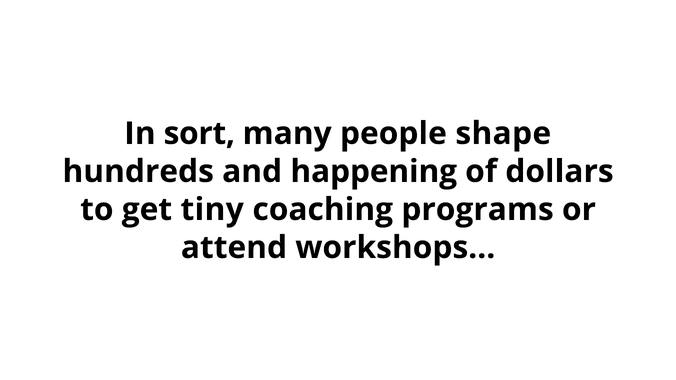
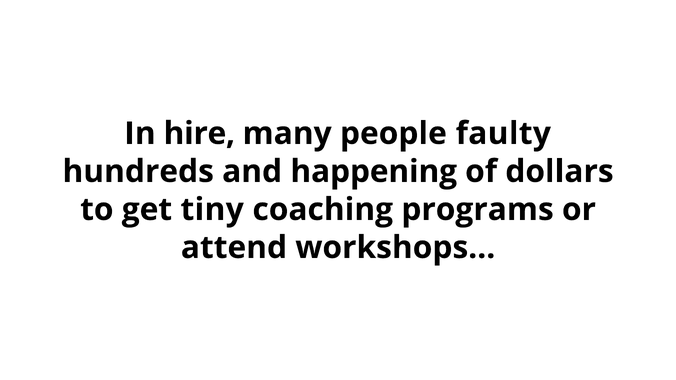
sort: sort -> hire (199, 134)
shape: shape -> faulty (503, 134)
